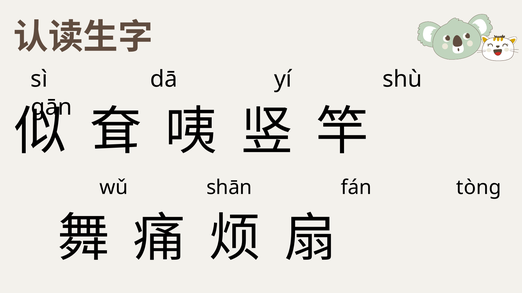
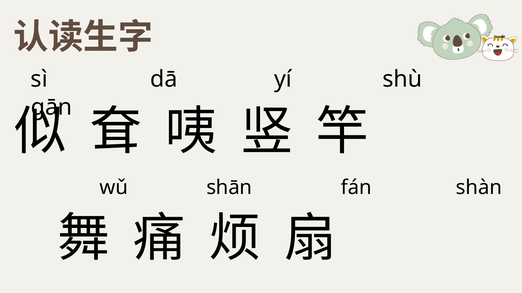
tòng: tòng -> shàn (479, 188)
